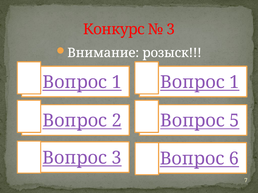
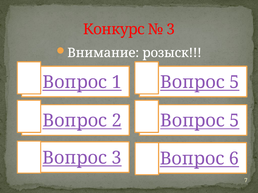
1 Вопрос 1: 1 -> 5 (234, 82)
